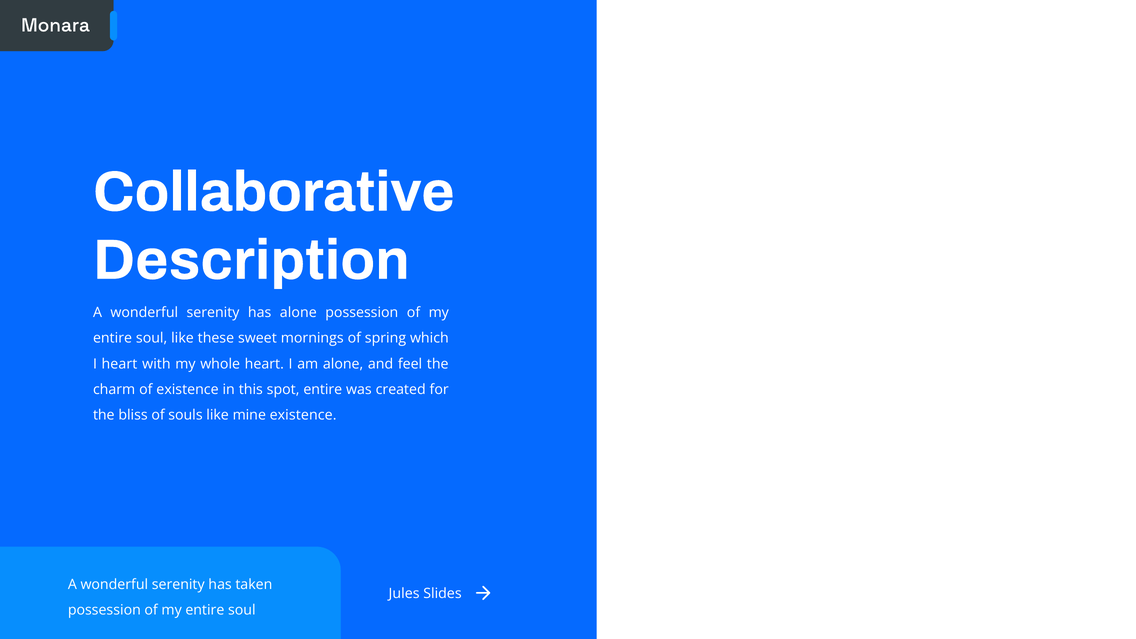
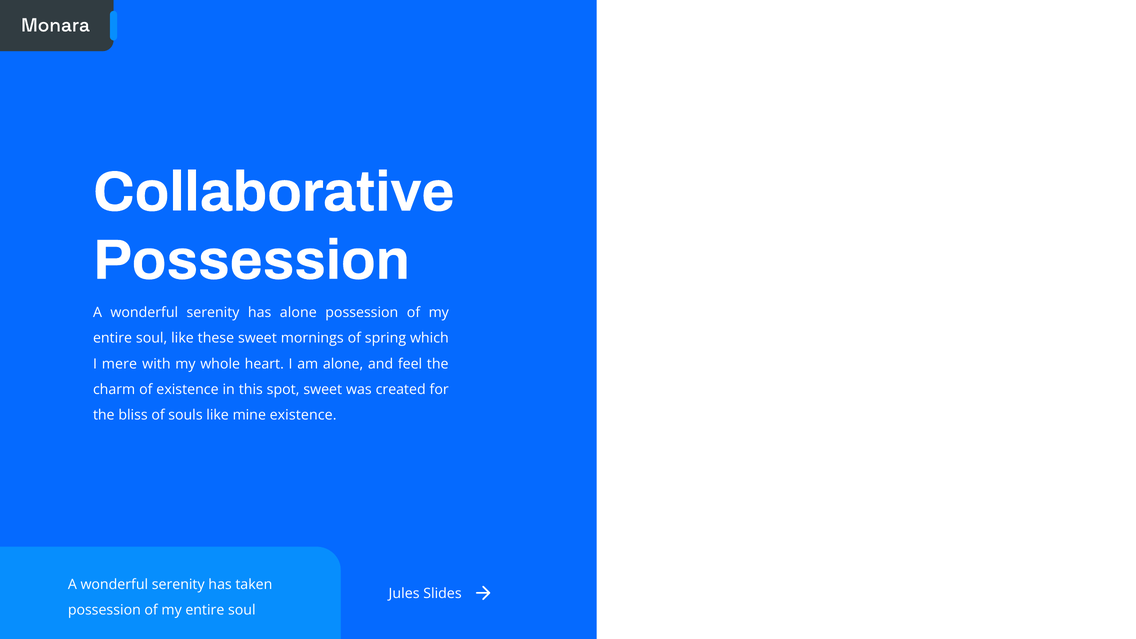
Description: Description -> Possession (251, 260)
I heart: heart -> mere (119, 364)
spot entire: entire -> sweet (323, 389)
